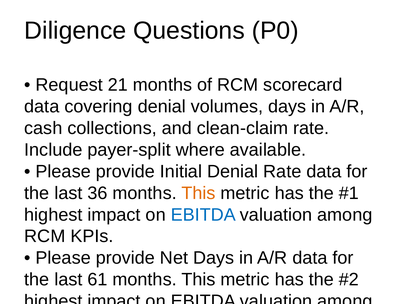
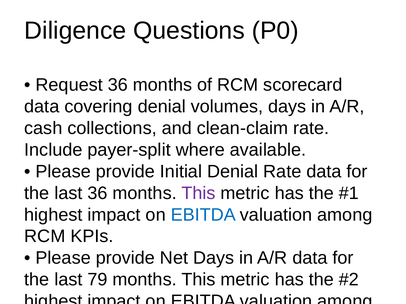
Request 21: 21 -> 36 (118, 85)
This colour: orange -> purple (199, 193)
61: 61 -> 79 (98, 280)
